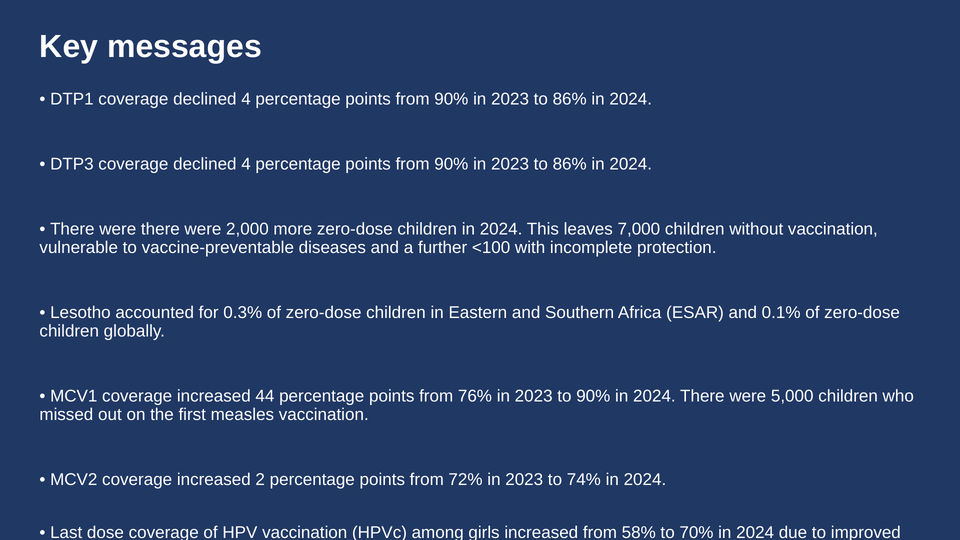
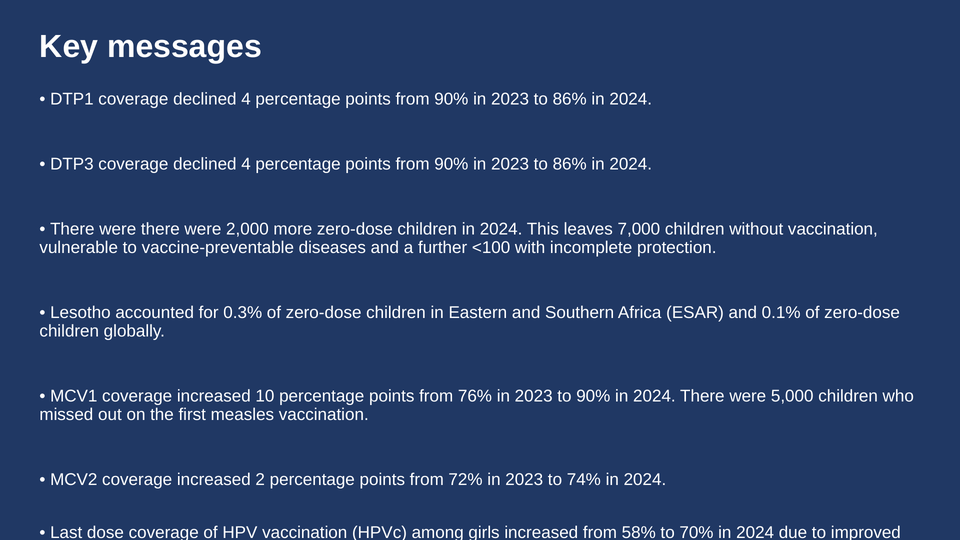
44: 44 -> 10 (265, 396)
